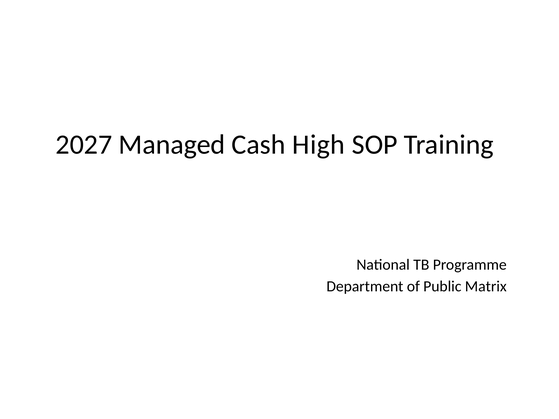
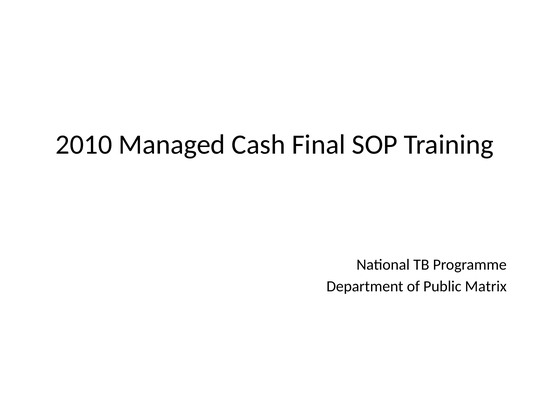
2027: 2027 -> 2010 (84, 145)
High: High -> Final (319, 145)
